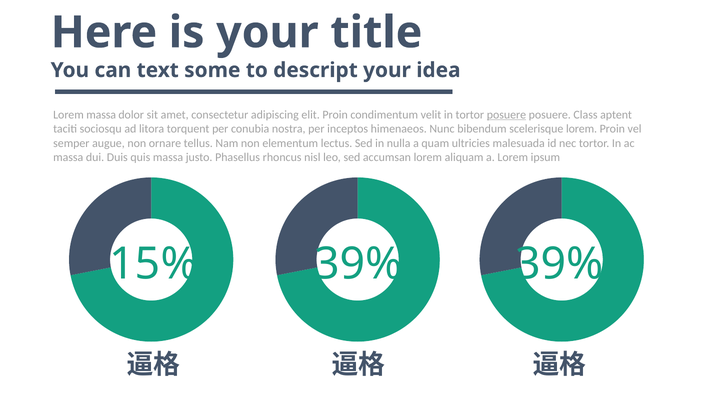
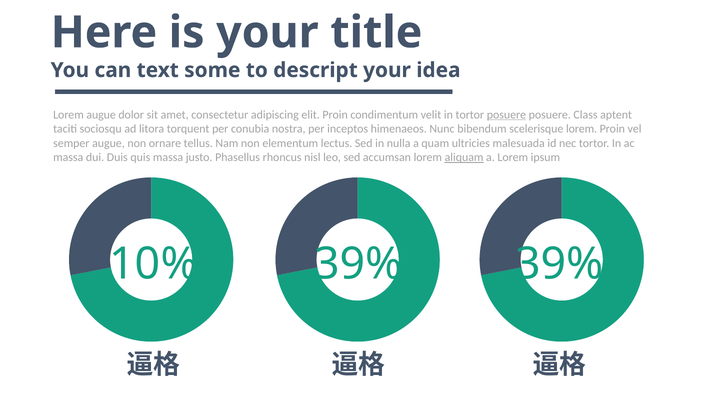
Lorem massa: massa -> augue (101, 115)
aliquam underline: none -> present (464, 158)
15%: 15% -> 10% (154, 264)
